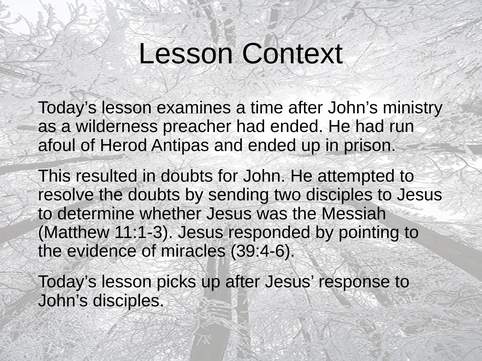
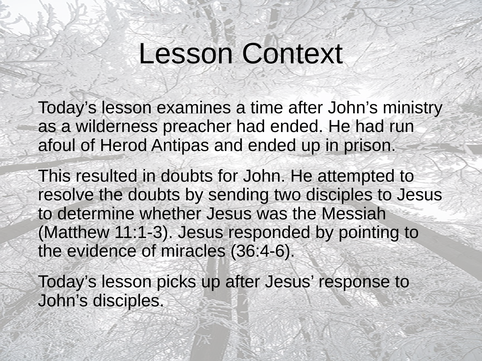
39:4-6: 39:4-6 -> 36:4-6 (263, 251)
